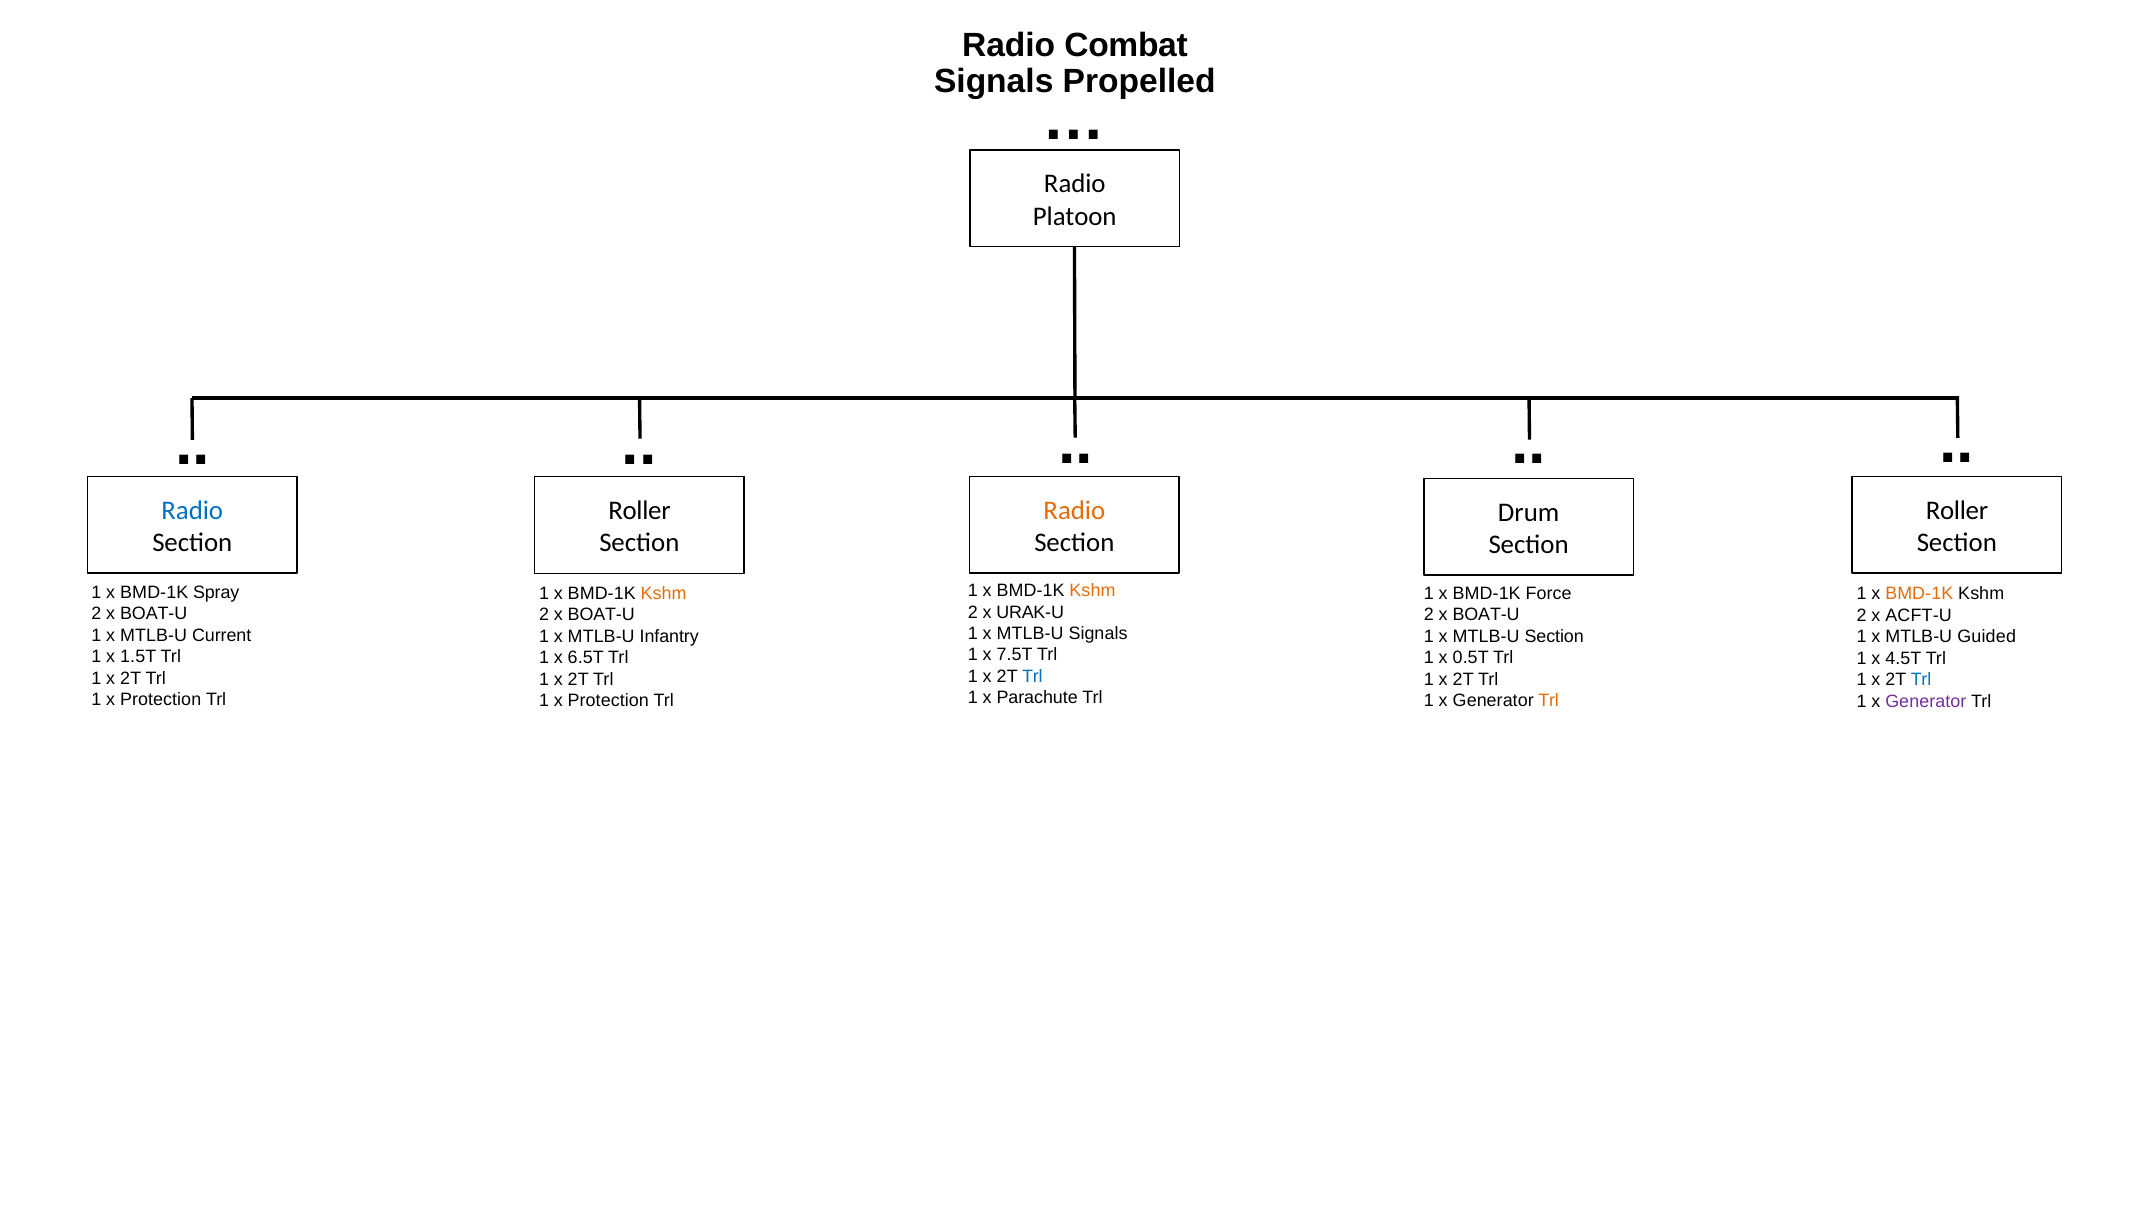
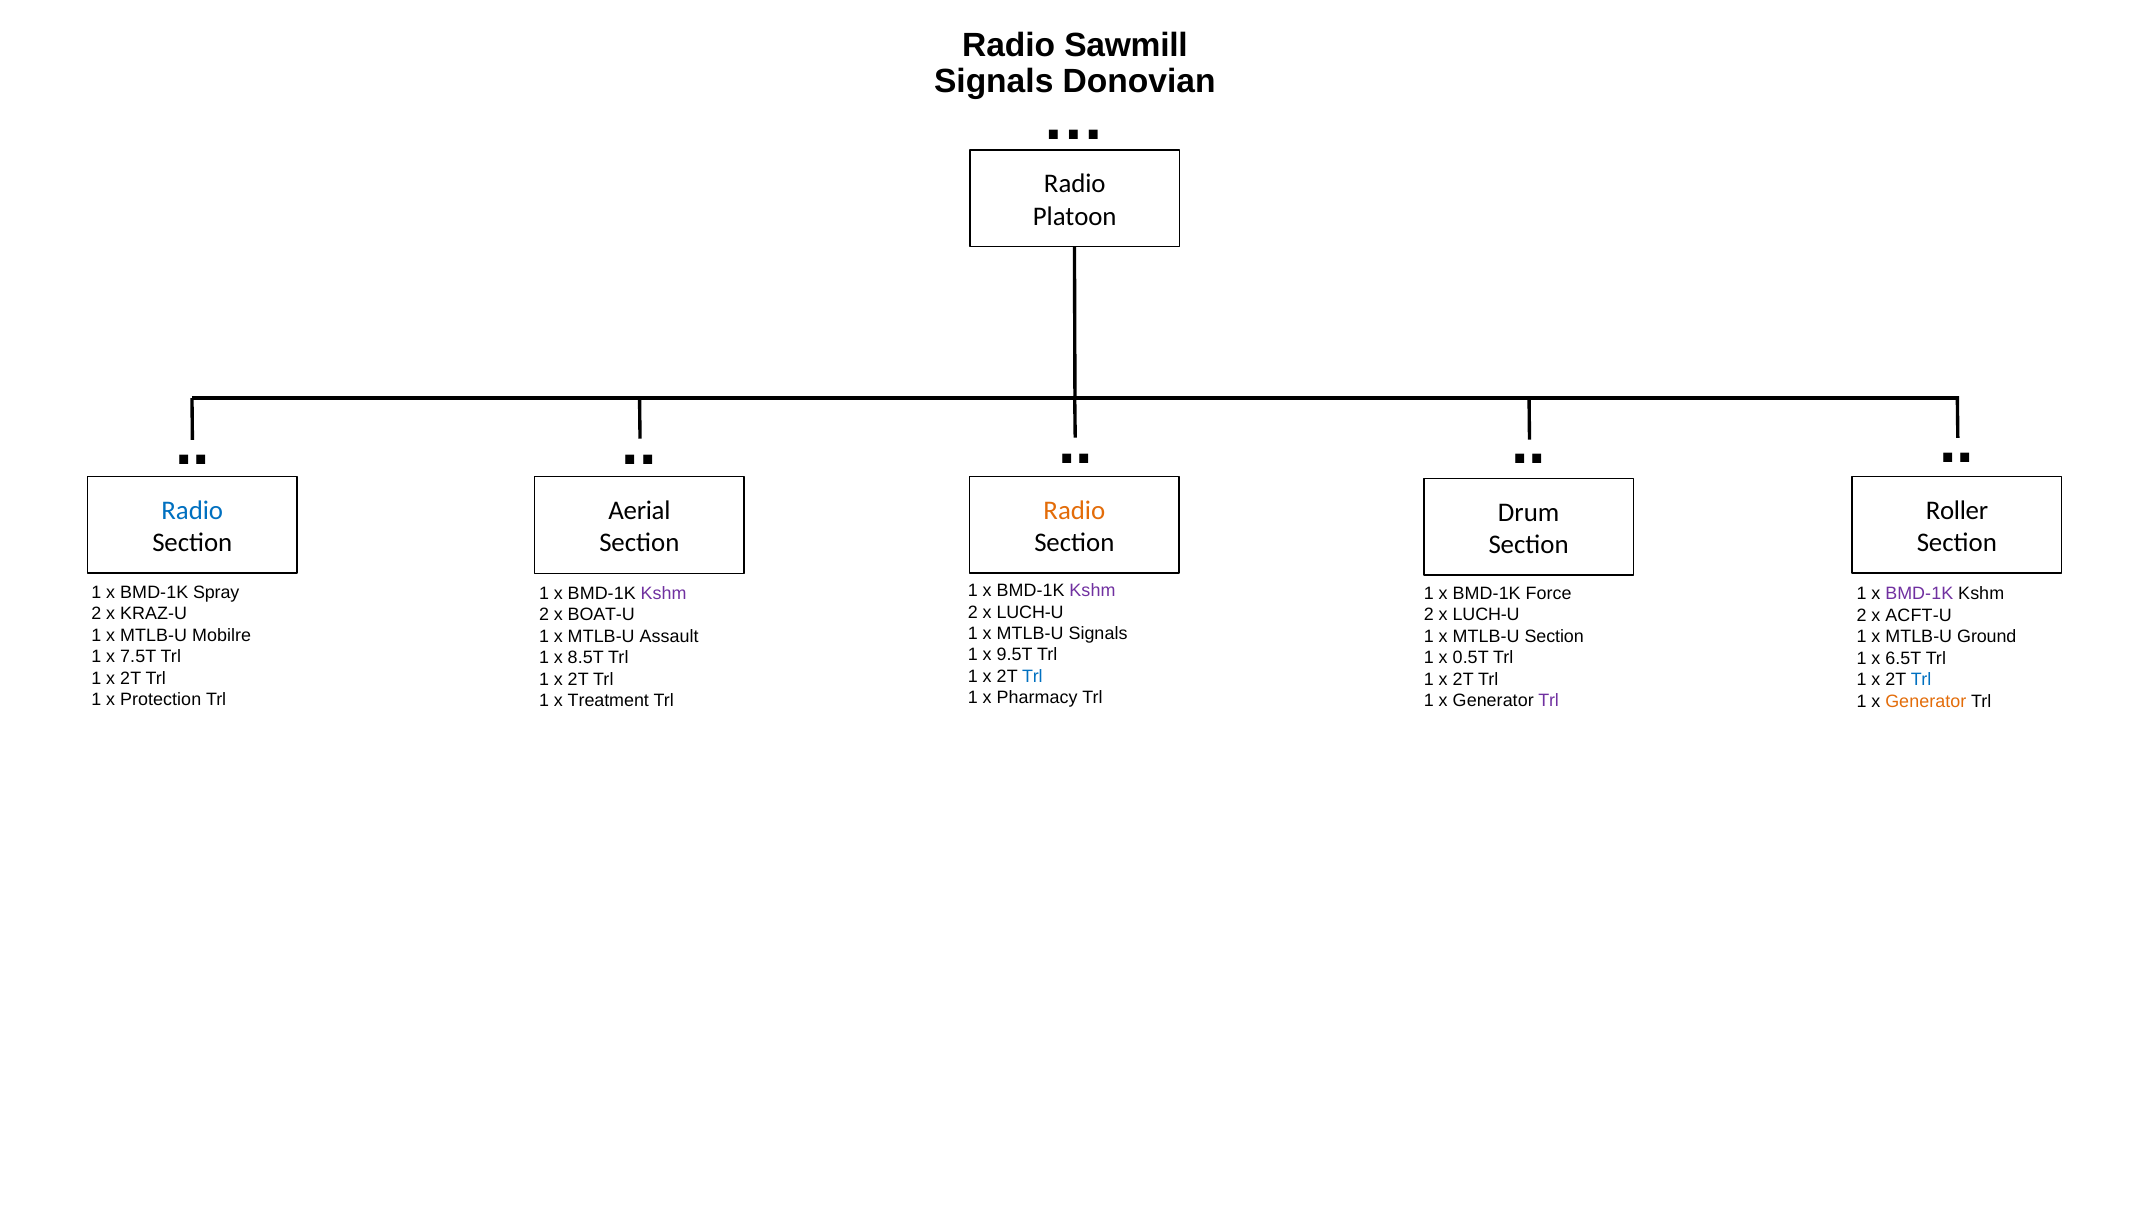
Combat: Combat -> Sawmill (1126, 45)
Propelled: Propelled -> Donovian (1139, 81)
Roller: Roller -> Aerial (639, 511)
Kshm colour: orange -> purple (1092, 591)
Kshm colour: orange -> purple (664, 594)
BMD-1K colour: orange -> purple (1919, 594)
URAK-U: URAK-U -> LUCH-U (1030, 612)
BOAT-U: BOAT-U -> KRAZ-U (154, 614)
BOAT-U: BOAT-U -> LUCH-U (1486, 615)
Current: Current -> Mobilre (222, 636)
Infantry: Infantry -> Assault (669, 636)
Guided: Guided -> Ground (1987, 637)
7.5T: 7.5T -> 9.5T (1015, 655)
1.5T: 1.5T -> 7.5T (138, 657)
6.5T: 6.5T -> 8.5T (586, 658)
4.5T: 4.5T -> 6.5T (1903, 659)
Parachute: Parachute -> Pharmacy (1037, 698)
Protection: Protection -> Treatment (608, 701)
Trl colour: orange -> purple (1549, 701)
Generator colour: purple -> orange (1926, 702)
